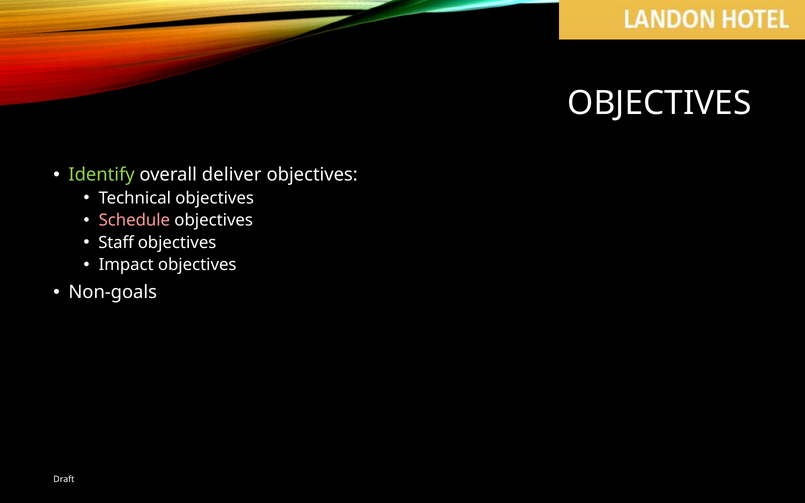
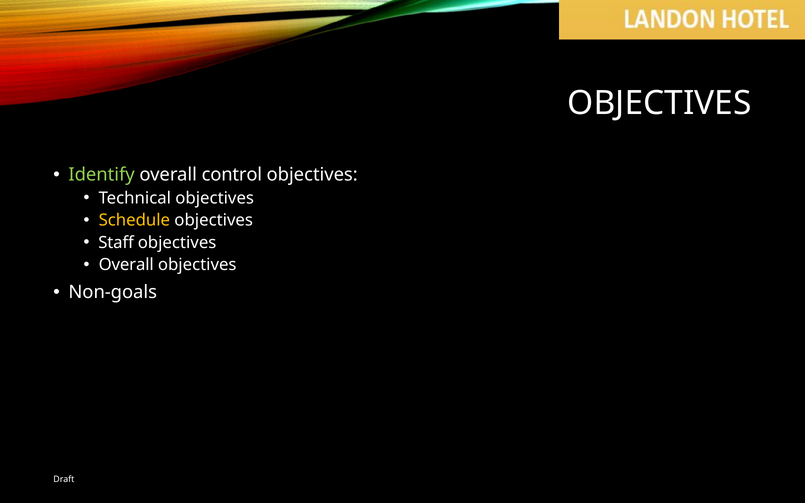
deliver: deliver -> control (232, 175)
Schedule colour: pink -> yellow (134, 220)
Impact: Impact -> Overall (126, 265)
